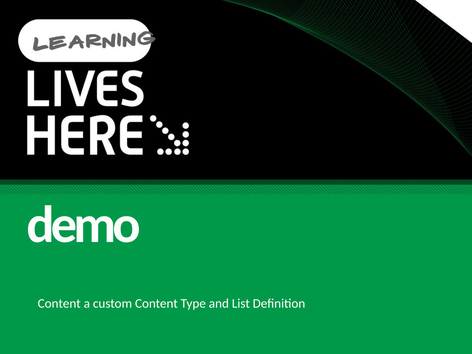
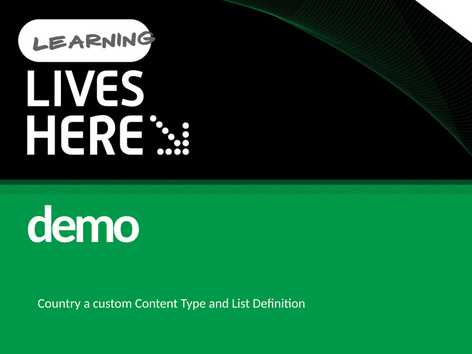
Content: Content -> Country (59, 304)
